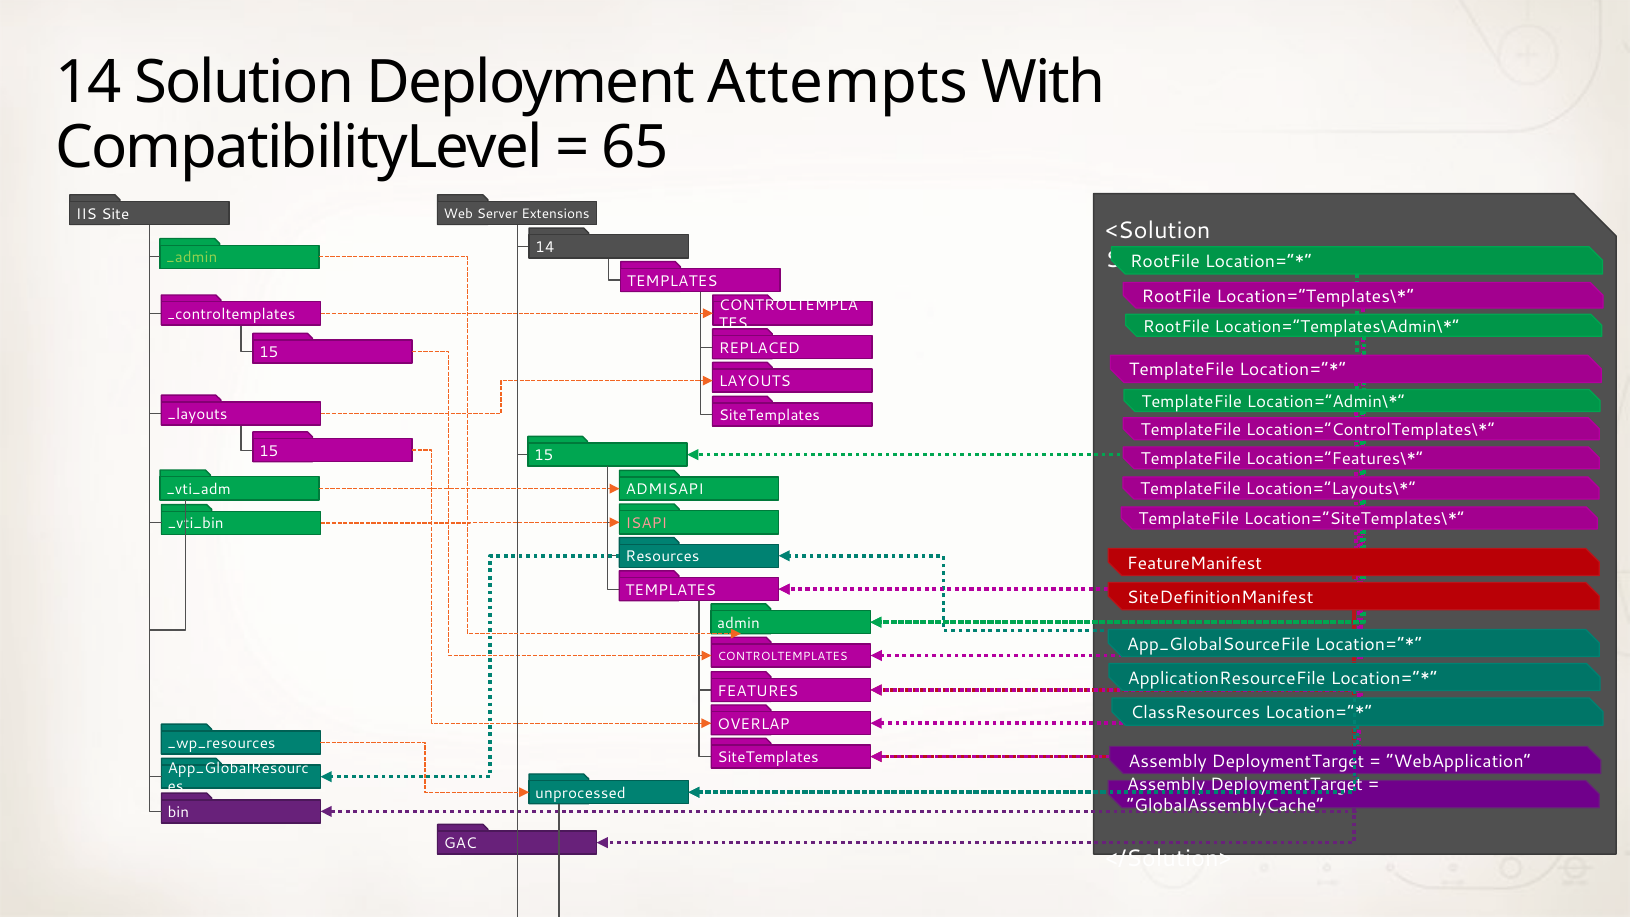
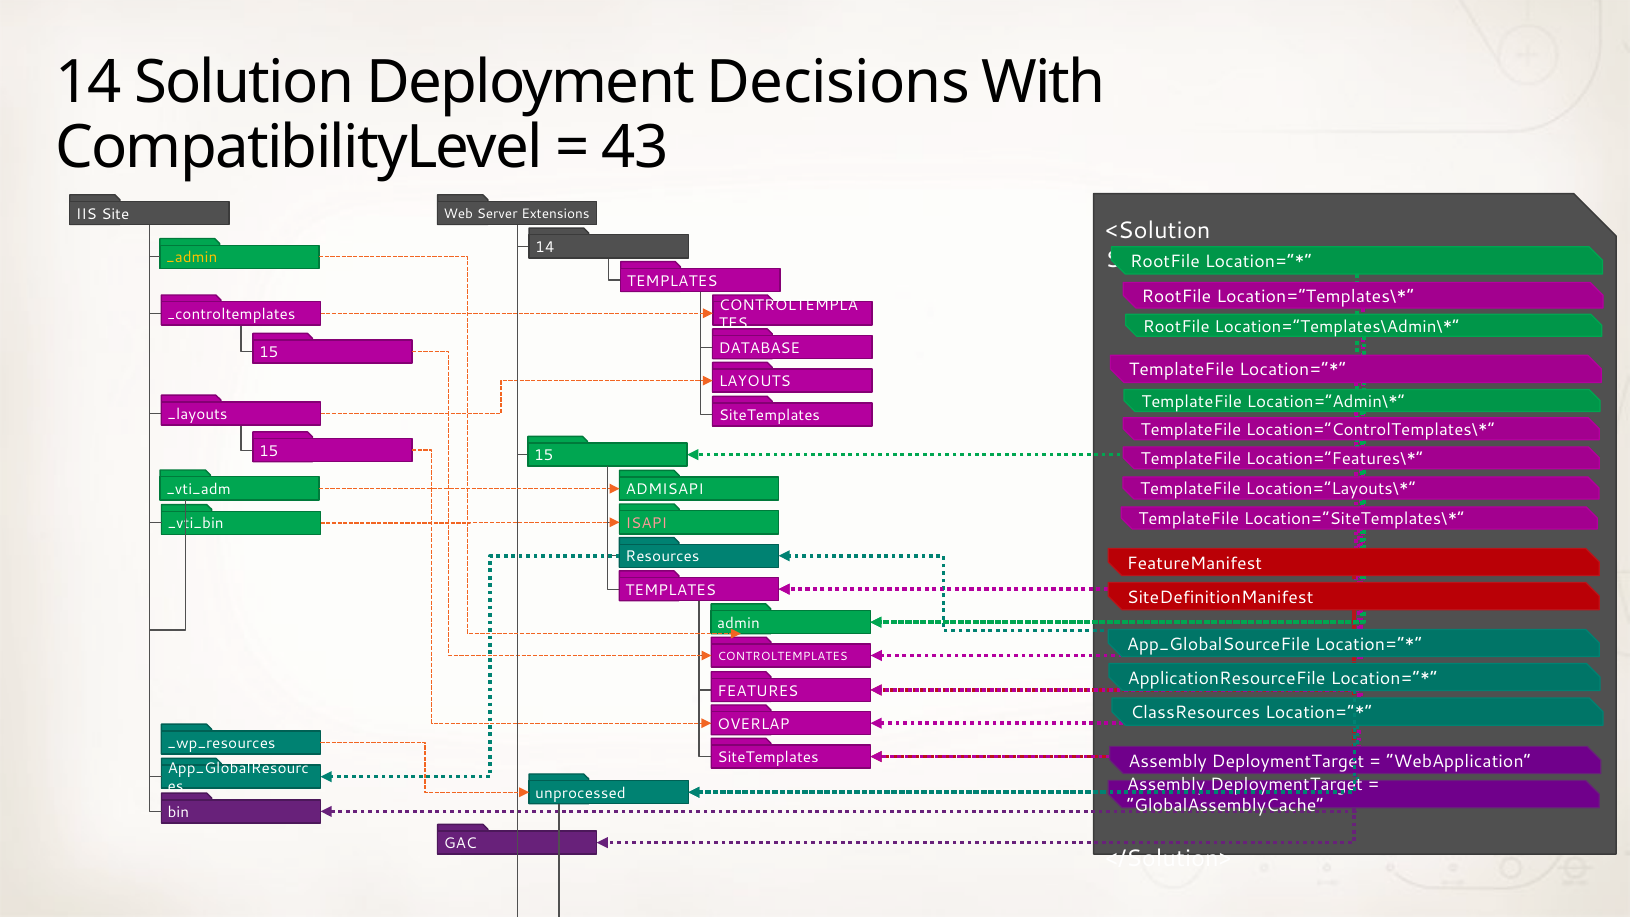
Attempts: Attempts -> Decisions (838, 83)
65: 65 -> 43 (635, 147)
_admin colour: light green -> yellow (192, 258)
REPLACED: REPLACED -> DATABASE (759, 348)
